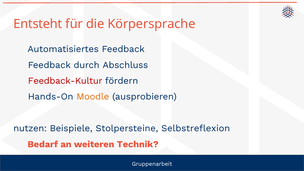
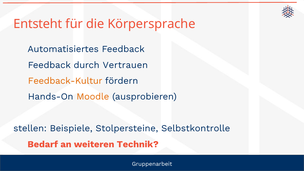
Abschluss: Abschluss -> Vertrauen (125, 65)
Feedback-Kultur colour: red -> orange (65, 81)
nutzen: nutzen -> stellen (30, 128)
Selbstreflexion: Selbstreflexion -> Selbstkontrolle (196, 128)
